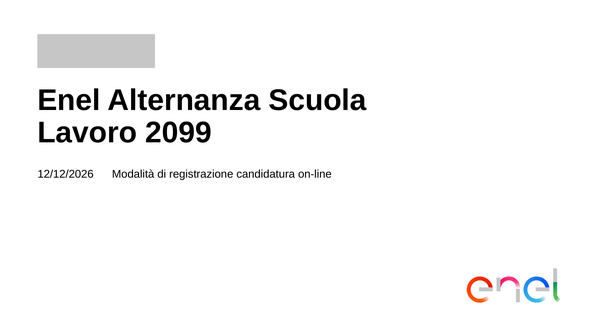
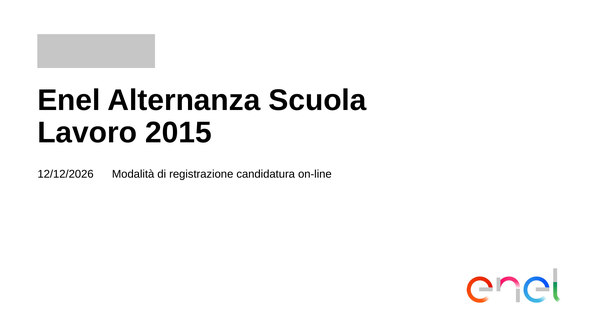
2099: 2099 -> 2015 (178, 133)
